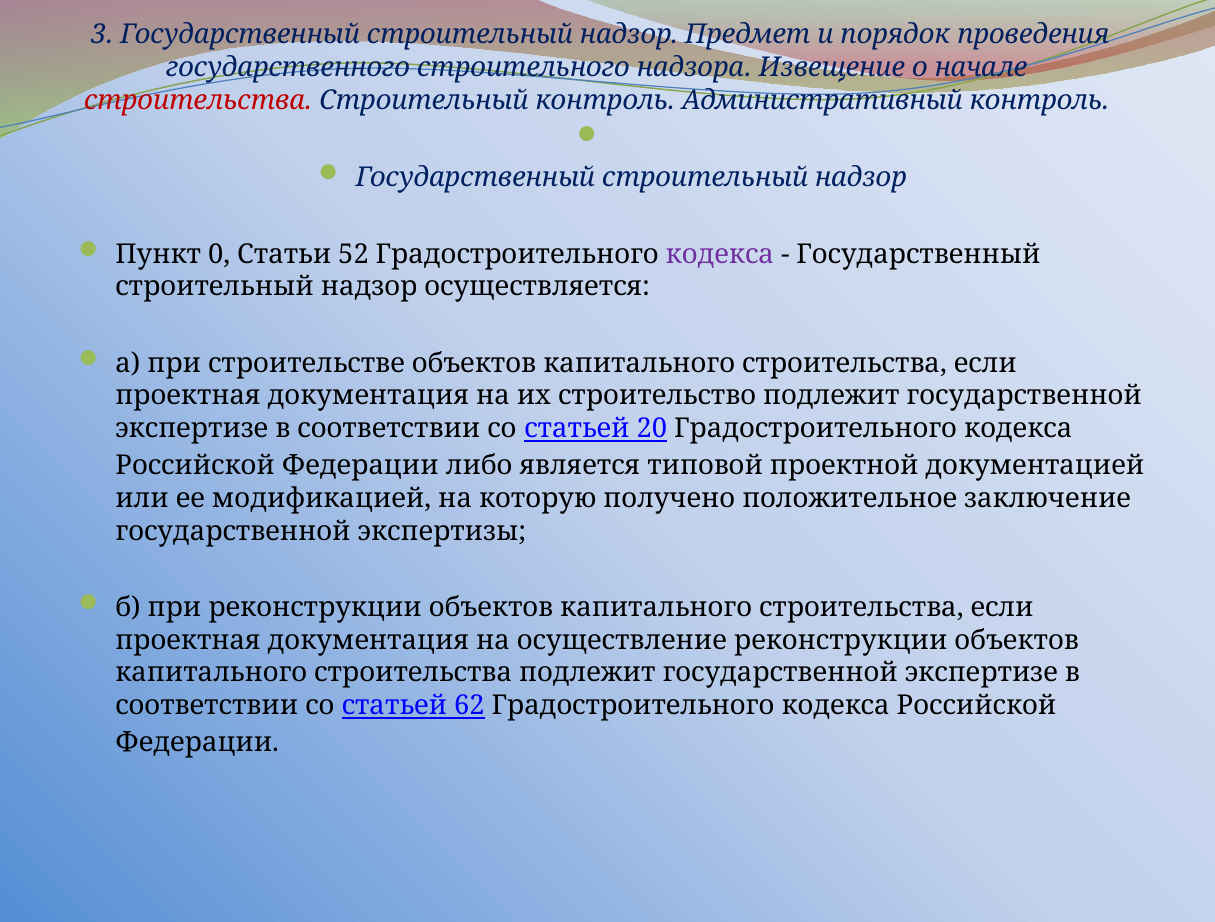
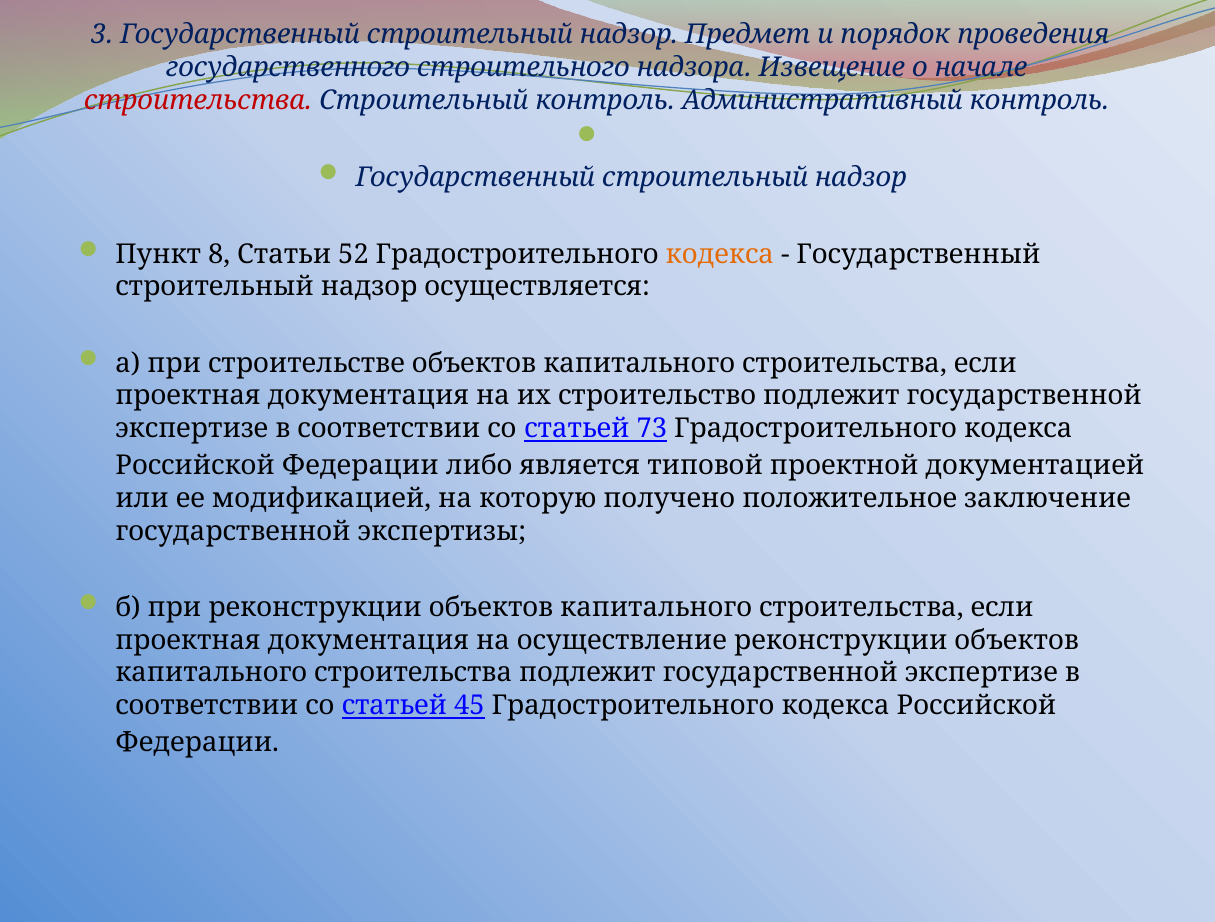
0: 0 -> 8 (219, 254)
кодекса colour: purple -> orange (720, 254)
20: 20 -> 73 (652, 429)
62: 62 -> 45 (469, 706)
